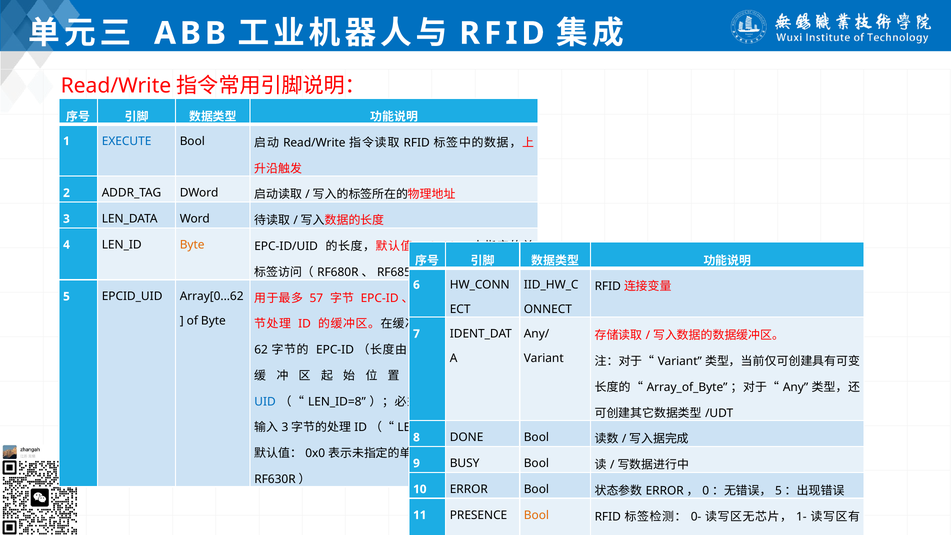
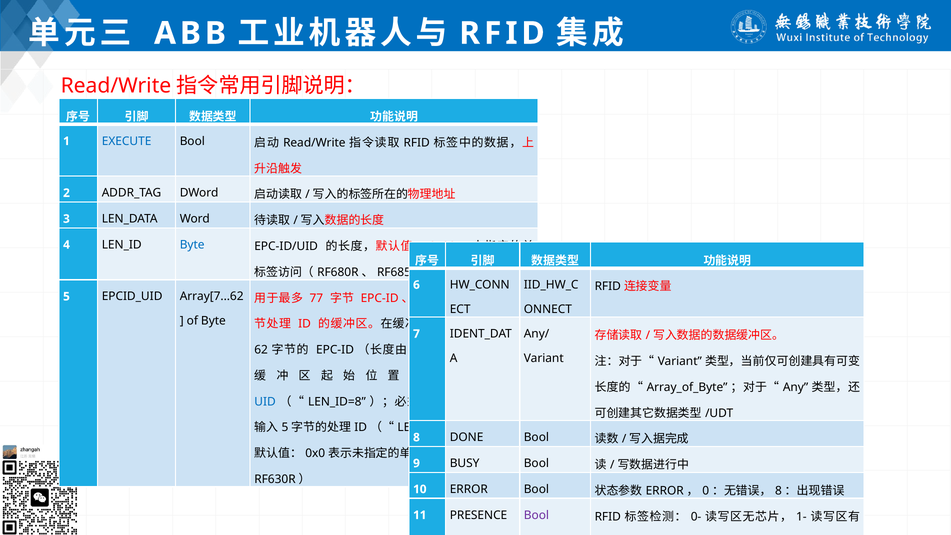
Byte colour: orange -> blue (192, 245)
57: 57 -> 77 (316, 298)
Array[0...62: Array[0...62 -> Array[7...62 (212, 297)
3: 3 -> 5 (285, 428)
5: 5 -> 8 (778, 491)
Bool colour: orange -> purple (536, 515)
